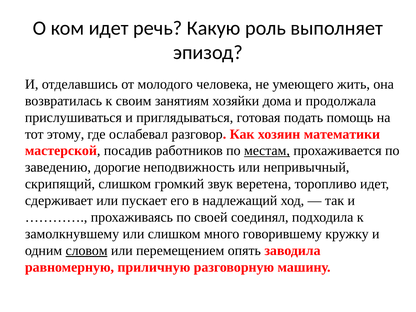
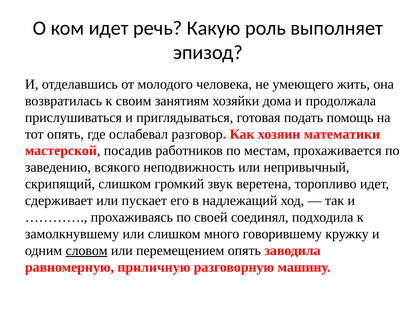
тот этому: этому -> опять (65, 134)
местам underline: present -> none (267, 151)
дорогие: дорогие -> всякого (117, 167)
